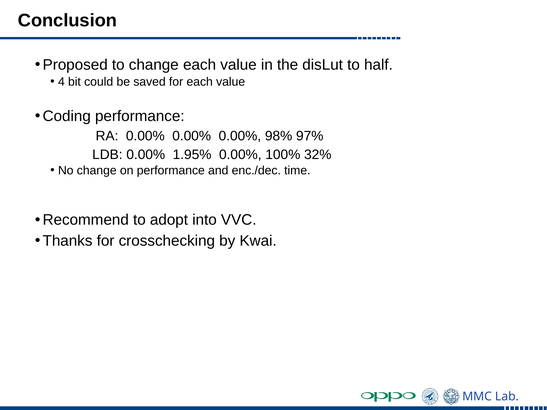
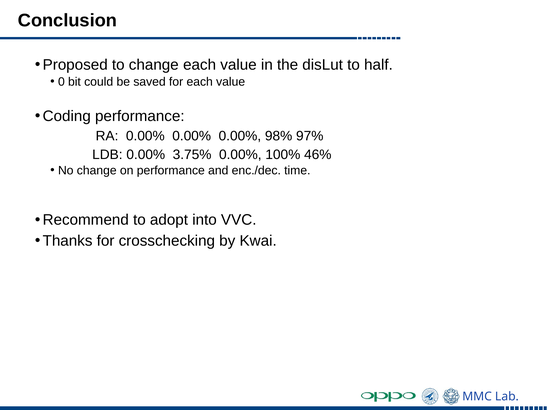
4: 4 -> 0 (61, 82)
1.95%: 1.95% -> 3.75% (192, 155)
32%: 32% -> 46% (318, 155)
